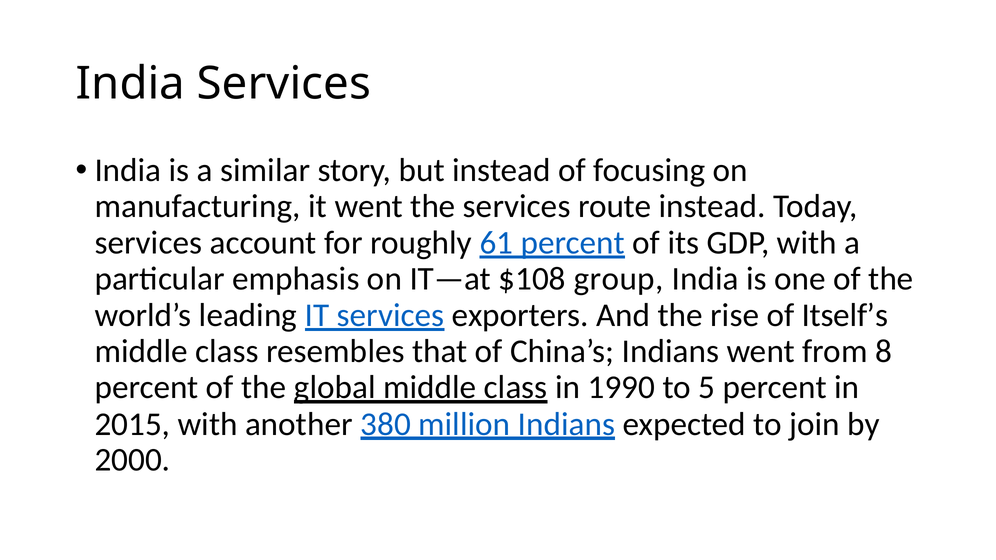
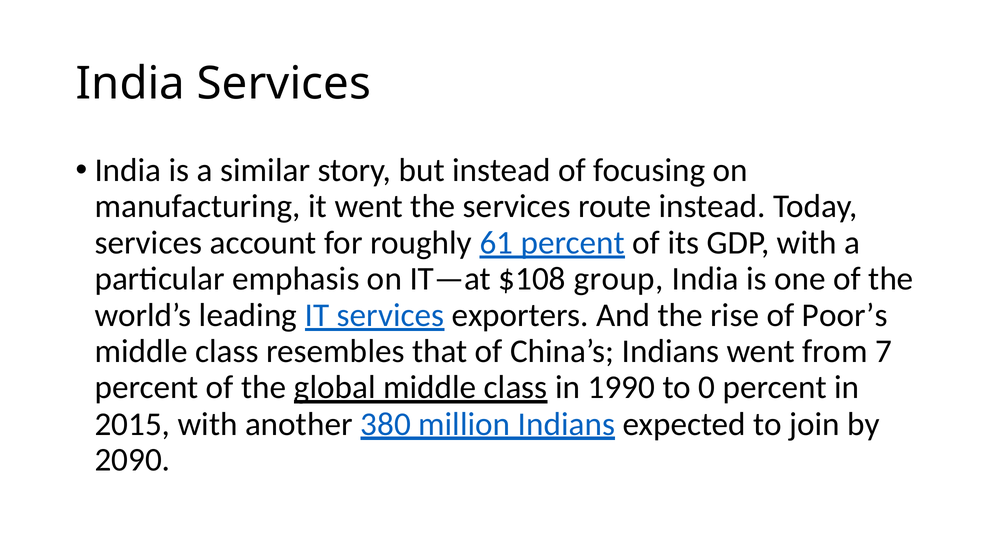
Itself’s: Itself’s -> Poor’s (845, 315)
8: 8 -> 7 (883, 351)
5: 5 -> 0 (707, 388)
2000: 2000 -> 2090 (132, 460)
